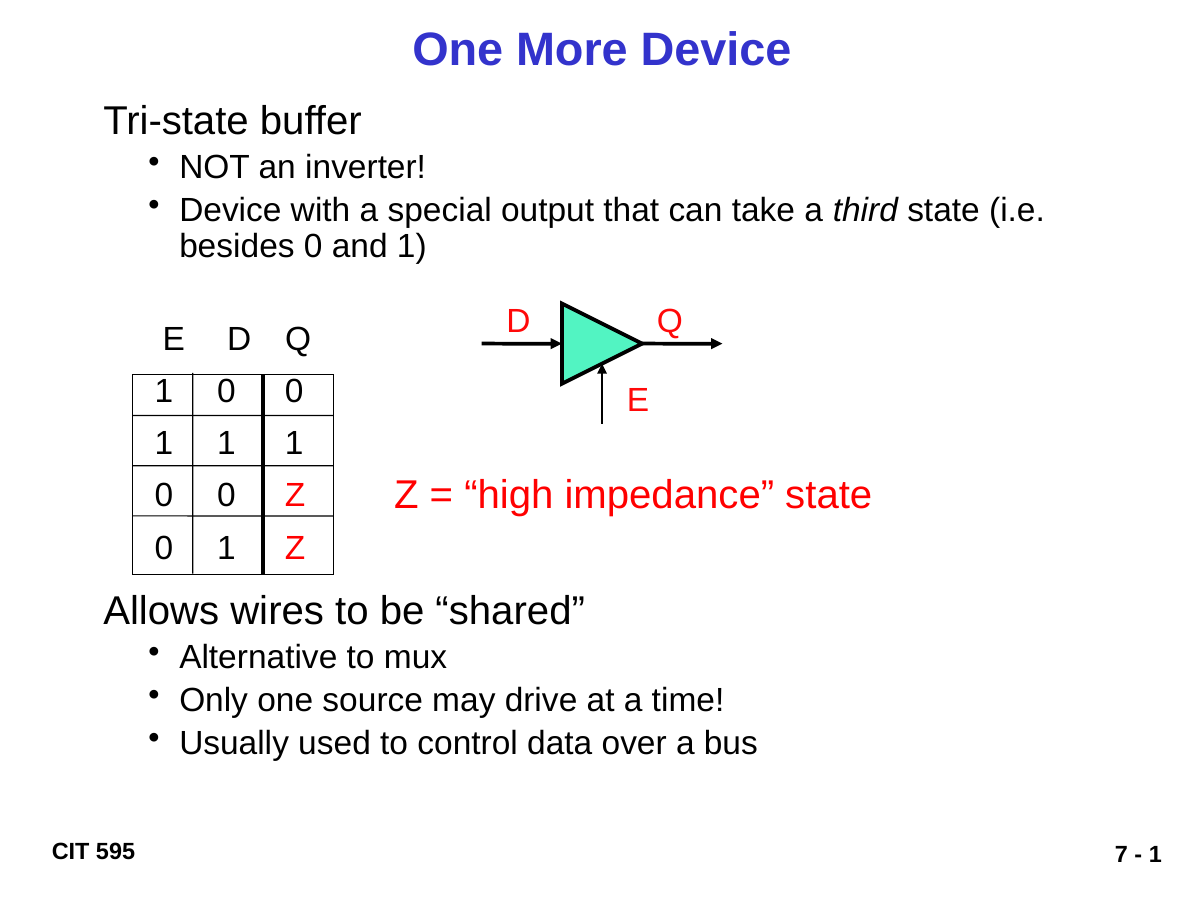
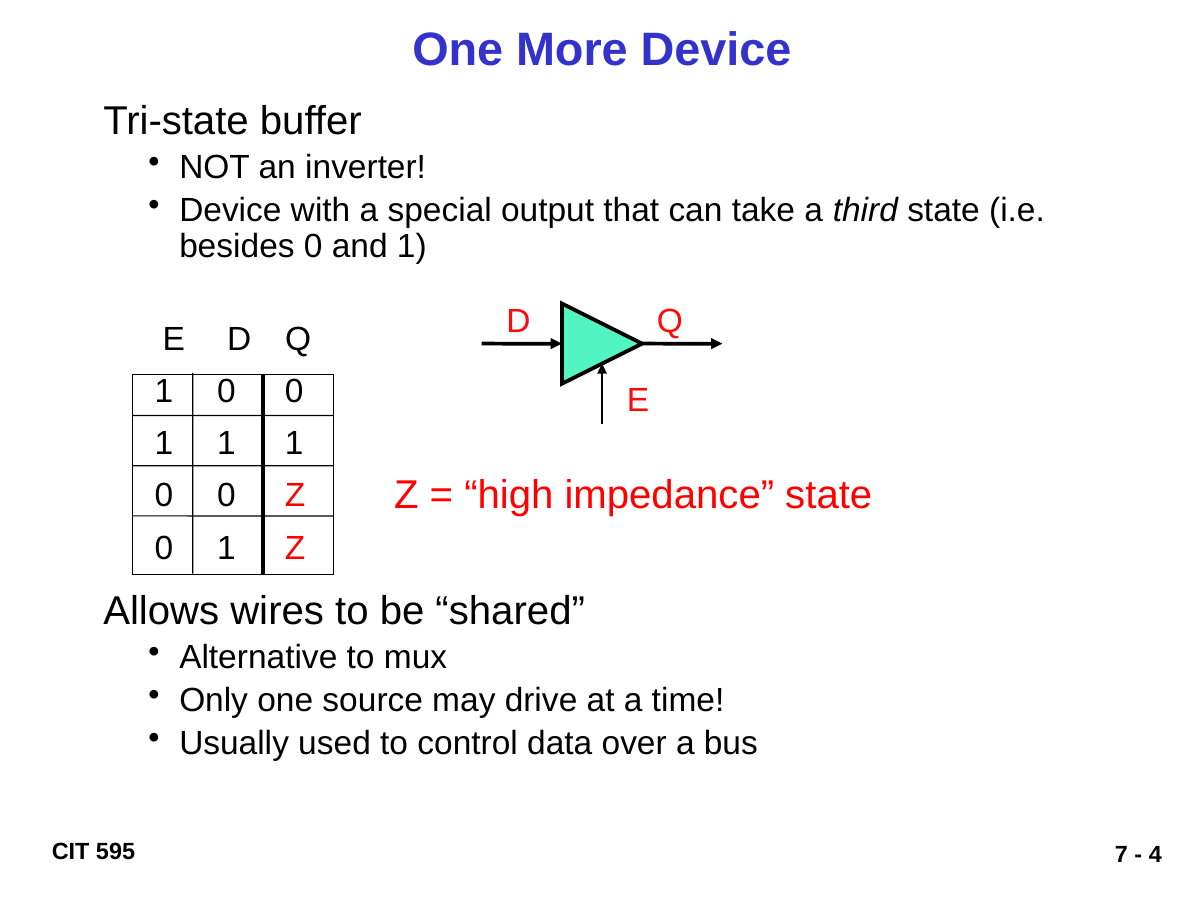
1: 1 -> 4 (1155, 854)
